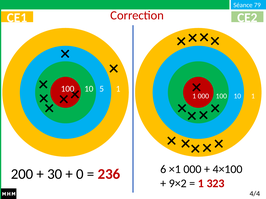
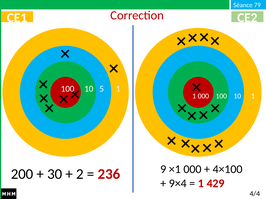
0: 0 -> 2 (80, 174)
6: 6 -> 9 (163, 170)
9×2: 9×2 -> 9×4 (178, 184)
323: 323 -> 429 (216, 184)
